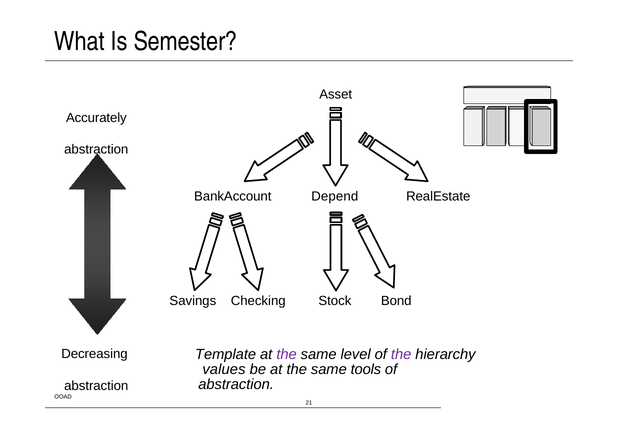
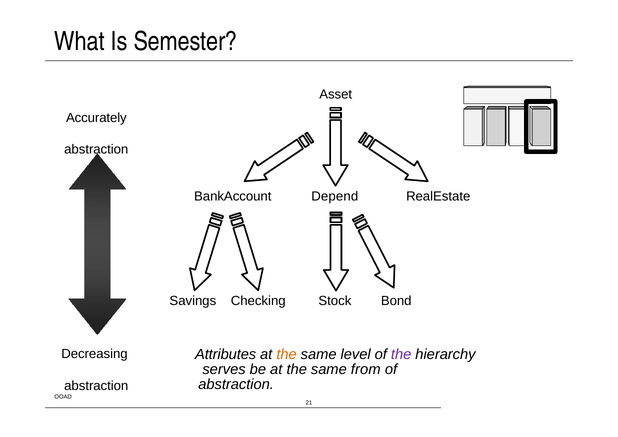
Template: Template -> Attributes (226, 355)
the colour: purple -> orange (287, 355)
values: values -> serves (224, 370)
tools: tools -> from (366, 370)
